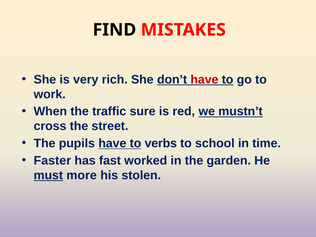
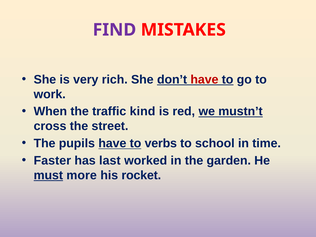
FIND colour: black -> purple (114, 30)
sure: sure -> kind (143, 111)
fast: fast -> last (110, 161)
stolen: stolen -> rocket (141, 175)
